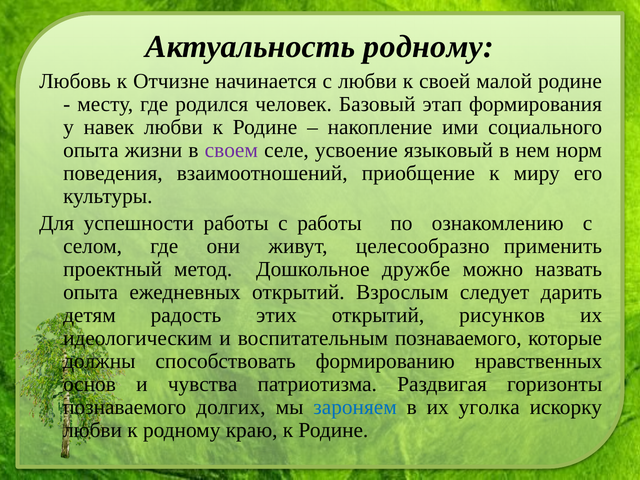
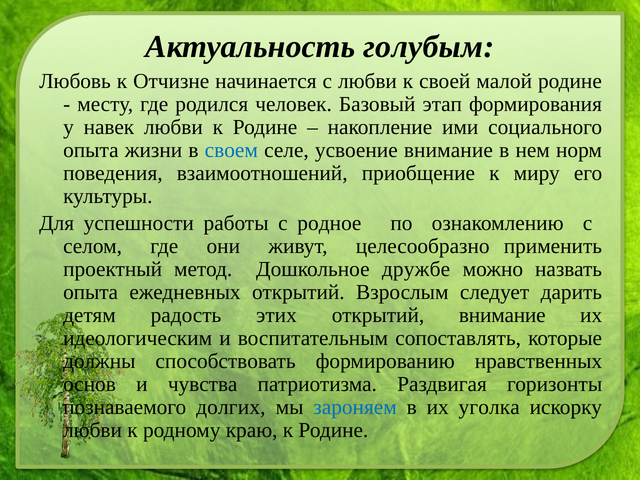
Актуальность родному: родному -> голубым (429, 46)
своем colour: purple -> blue (231, 150)
усвоение языковый: языковый -> внимание (448, 150)
с работы: работы -> родное (329, 223)
открытий рисунков: рисунков -> внимание (502, 315)
воспитательным познаваемого: познаваемого -> сопоставлять (458, 338)
